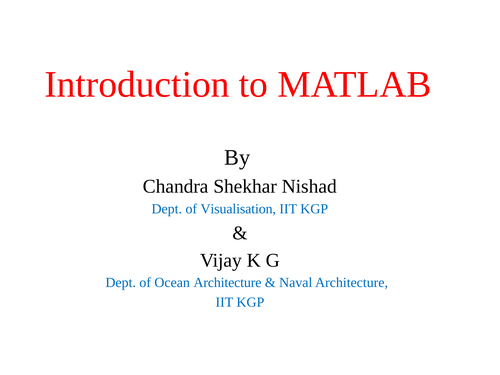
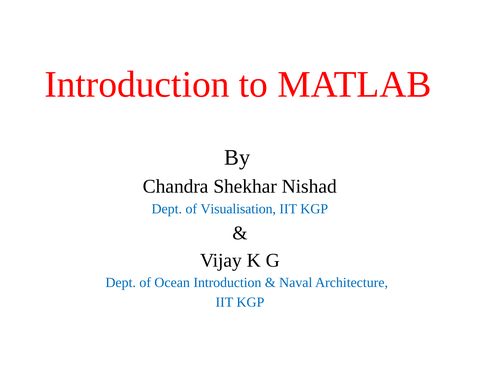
Ocean Architecture: Architecture -> Introduction (227, 283)
